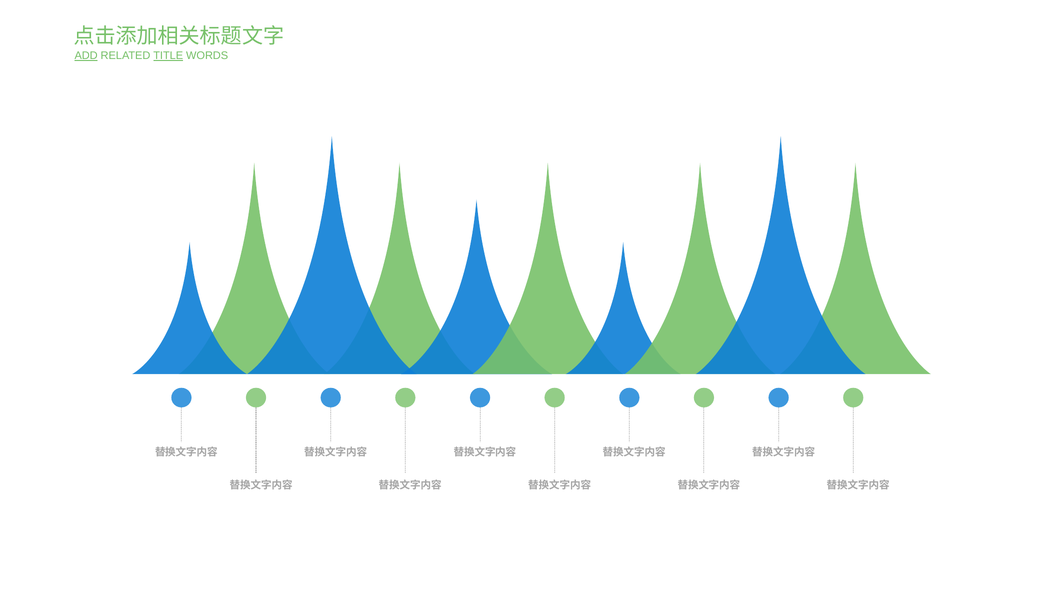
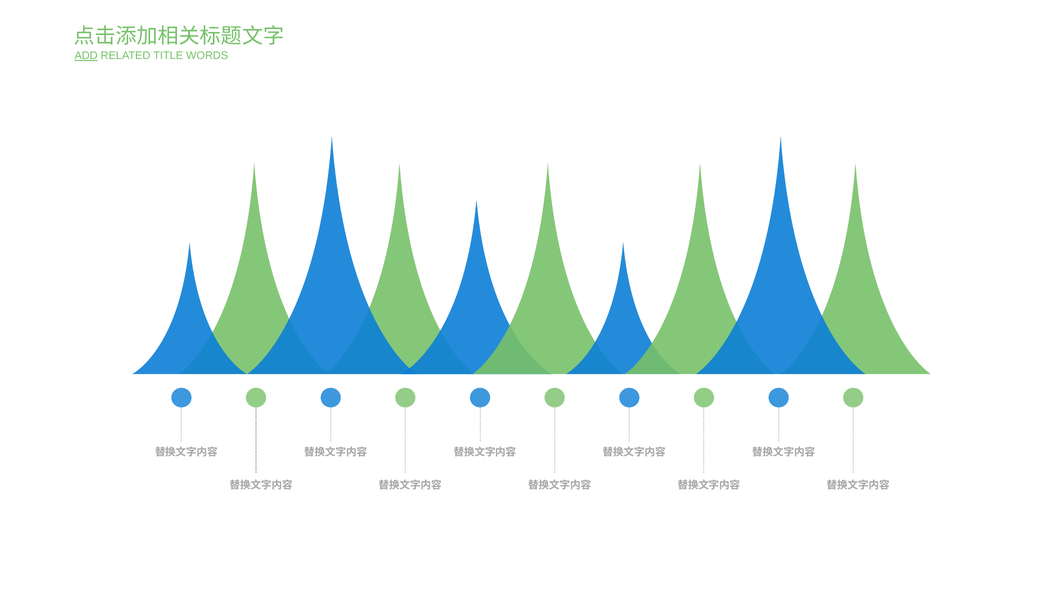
TITLE underline: present -> none (168, 56)
